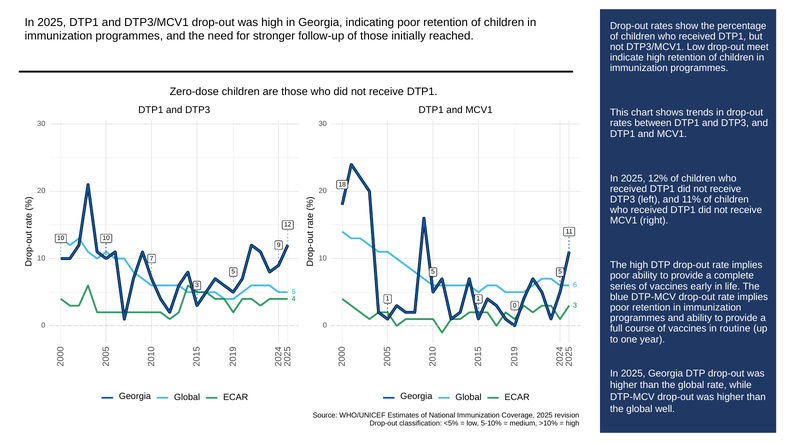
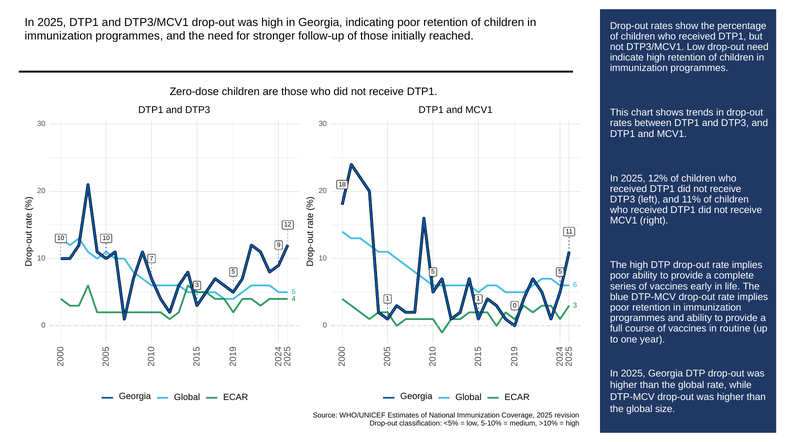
drop-out meet: meet -> need (758, 47)
well: well -> size (665, 409)
